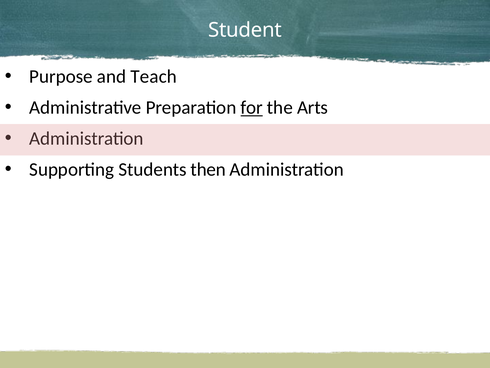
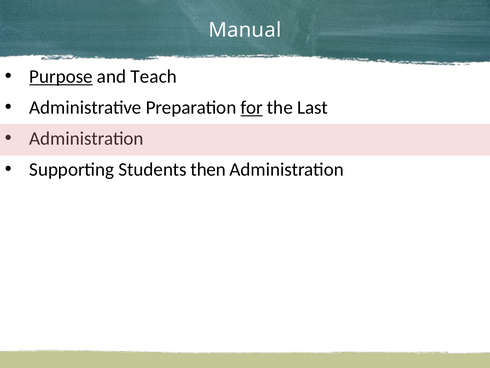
Student: Student -> Manual (245, 30)
Purpose underline: none -> present (61, 76)
Arts: Arts -> Last (312, 107)
